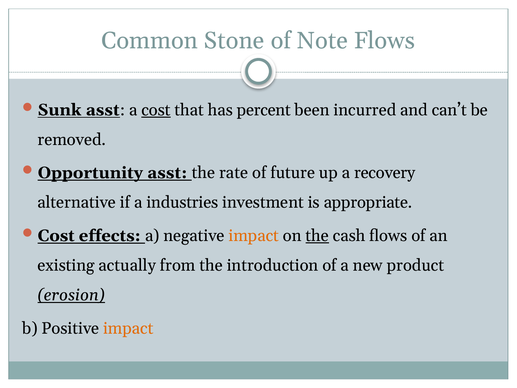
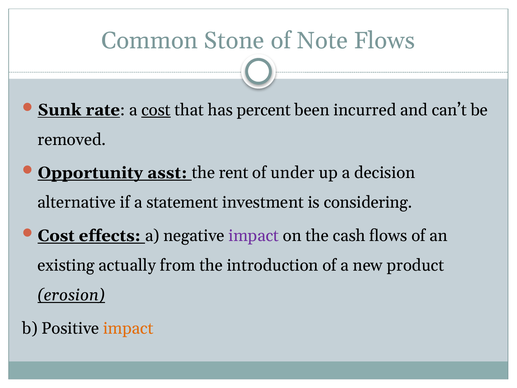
Sunk asst: asst -> rate (103, 110)
rate: rate -> rent (234, 173)
future: future -> under (293, 173)
recovery: recovery -> decision (385, 173)
industries: industries -> statement (182, 202)
appropriate: appropriate -> considering (368, 202)
impact colour: orange -> purple (254, 236)
the underline: present -> none (317, 236)
